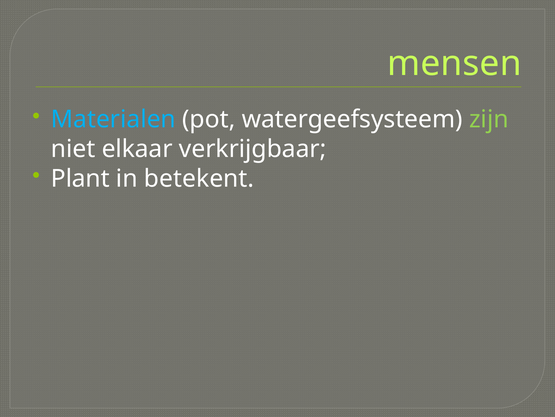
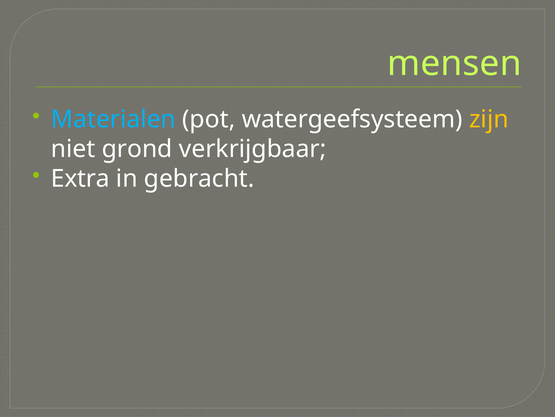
zijn colour: light green -> yellow (489, 119)
elkaar: elkaar -> grond (137, 149)
Plant: Plant -> Extra (80, 178)
betekent: betekent -> gebracht (199, 178)
